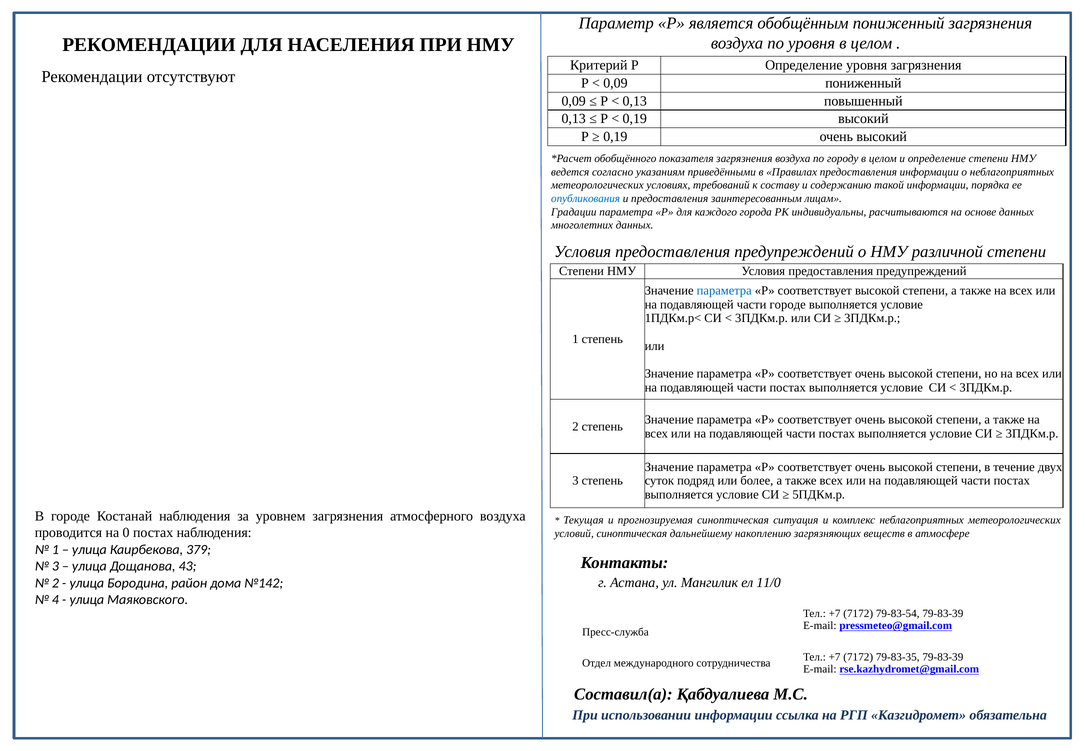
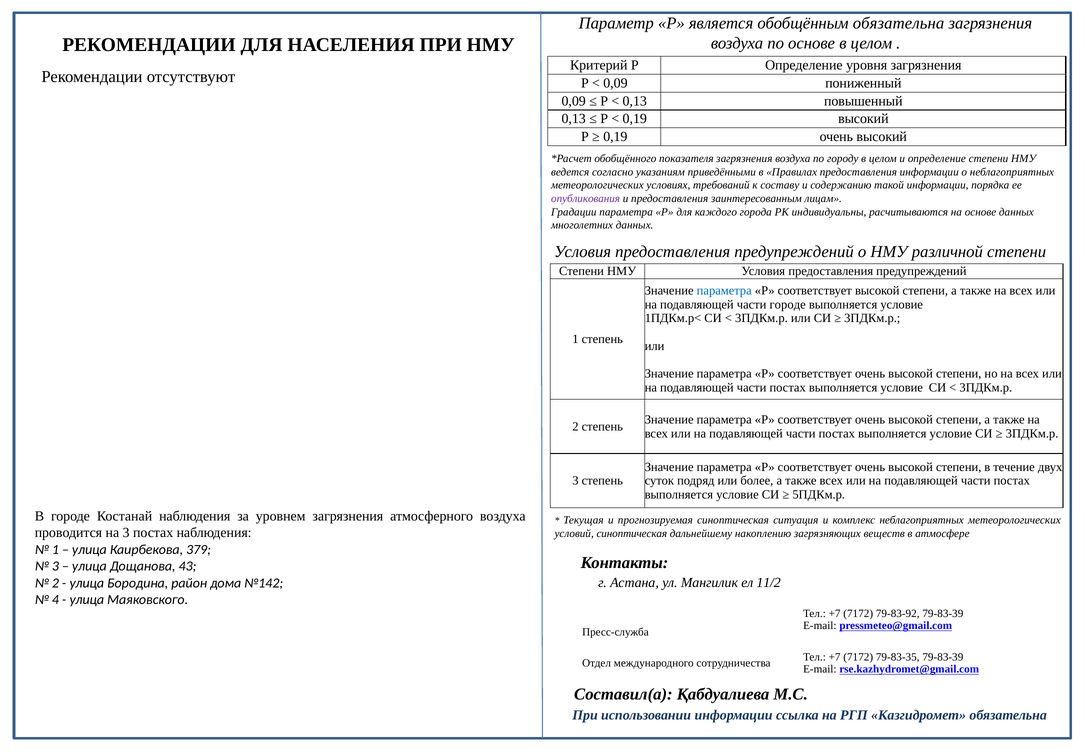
обобщённым пониженный: пониженный -> обязательна (899, 23)
по уровня: уровня -> основе (812, 43)
опубликования colour: blue -> purple (586, 199)
на 0: 0 -> 3 (126, 533)
11/0: 11/0 -> 11/2 (769, 583)
79-83-54: 79-83-54 -> 79-83-92 (898, 614)
